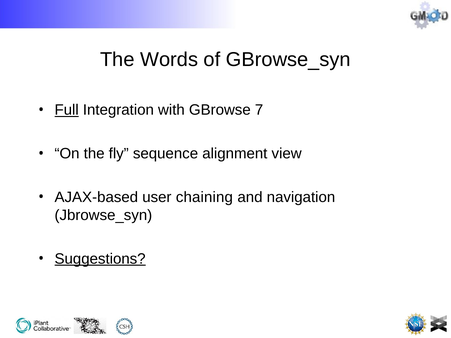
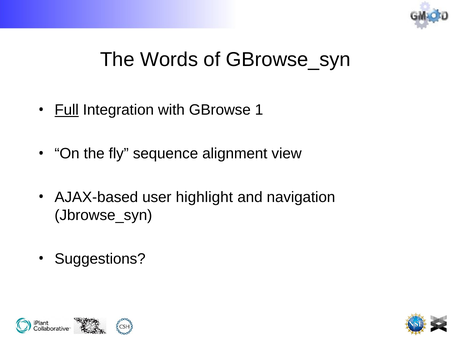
7: 7 -> 1 (259, 110)
chaining: chaining -> highlight (204, 197)
Suggestions underline: present -> none (100, 259)
